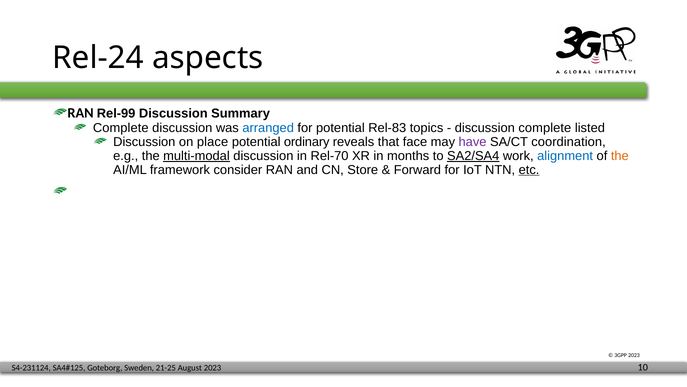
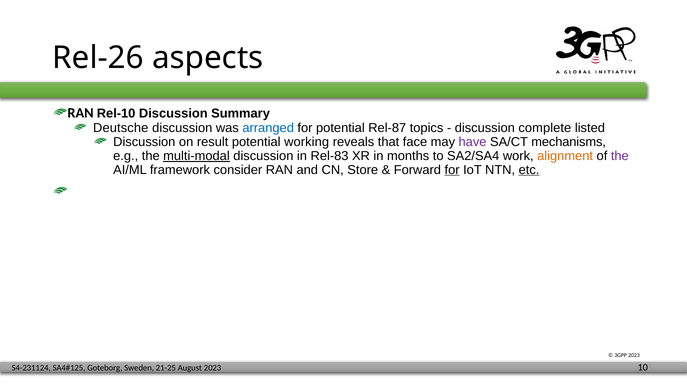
Rel-24: Rel-24 -> Rel-26 (98, 58)
Rel-99: Rel-99 -> Rel-10 (116, 114)
Complete: Complete -> Deutsche (121, 128)
Rel-83: Rel-83 -> Rel-87 (387, 128)
place: place -> result (213, 142)
ordinary: ordinary -> working (307, 142)
coordination: coordination -> mechanisms (569, 142)
Rel-70: Rel-70 -> Rel-83 (330, 156)
SA2/SA4 underline: present -> none (473, 156)
alignment colour: blue -> orange (565, 156)
the colour: orange -> purple (620, 156)
for underline: none -> present (452, 170)
